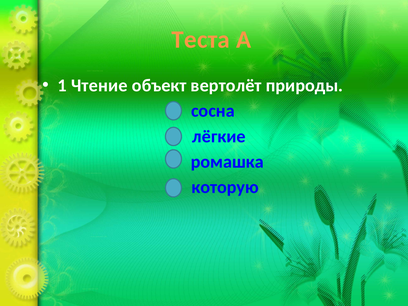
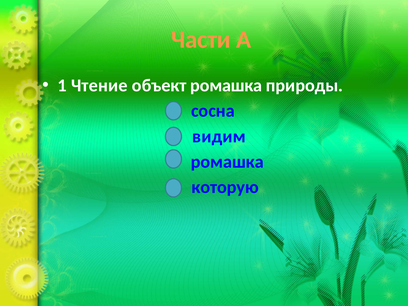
Теста: Теста -> Части (201, 39)
объект вертолёт: вертолёт -> ромашка (226, 86)
лёгкие: лёгкие -> видим (219, 136)
